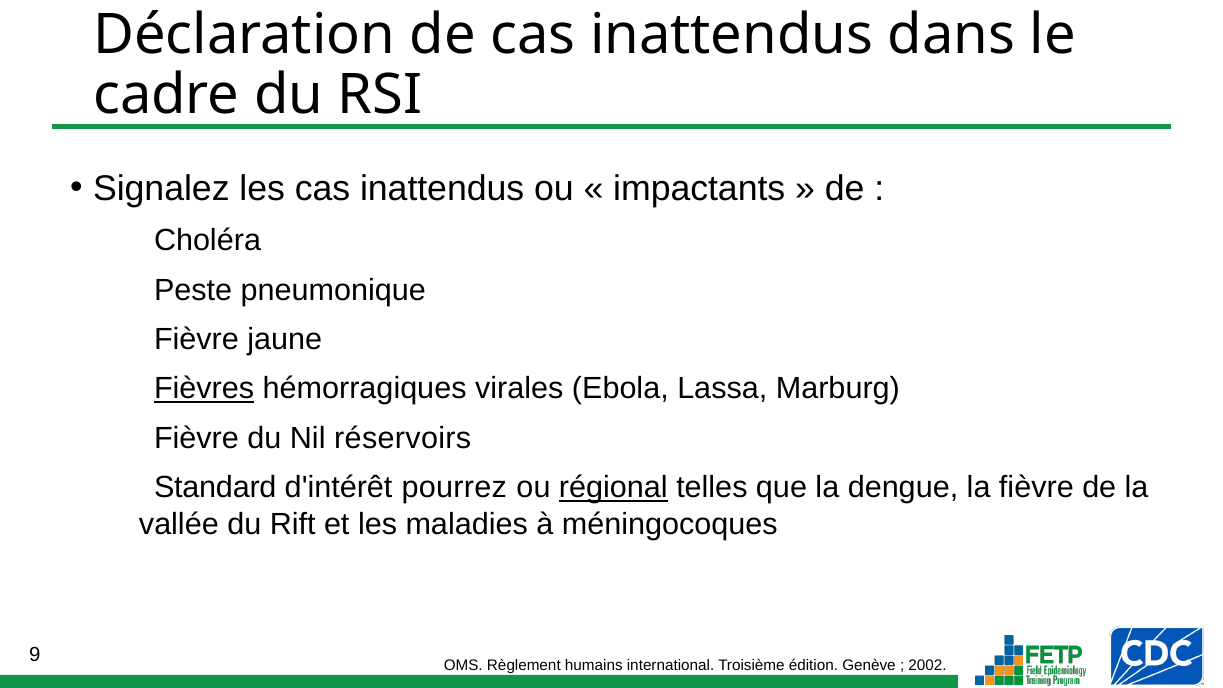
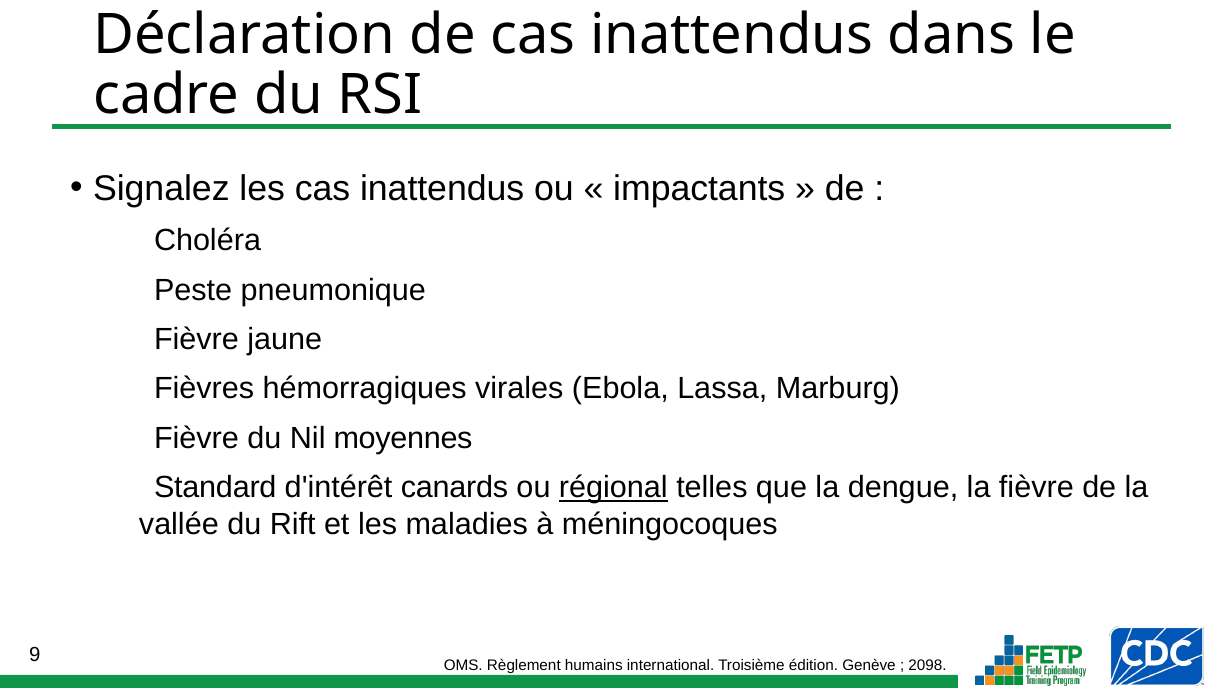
Fièvres underline: present -> none (204, 389)
réservoirs: réservoirs -> moyennes (403, 438)
pourrez: pourrez -> canards (455, 488)
2002: 2002 -> 2098 (928, 666)
